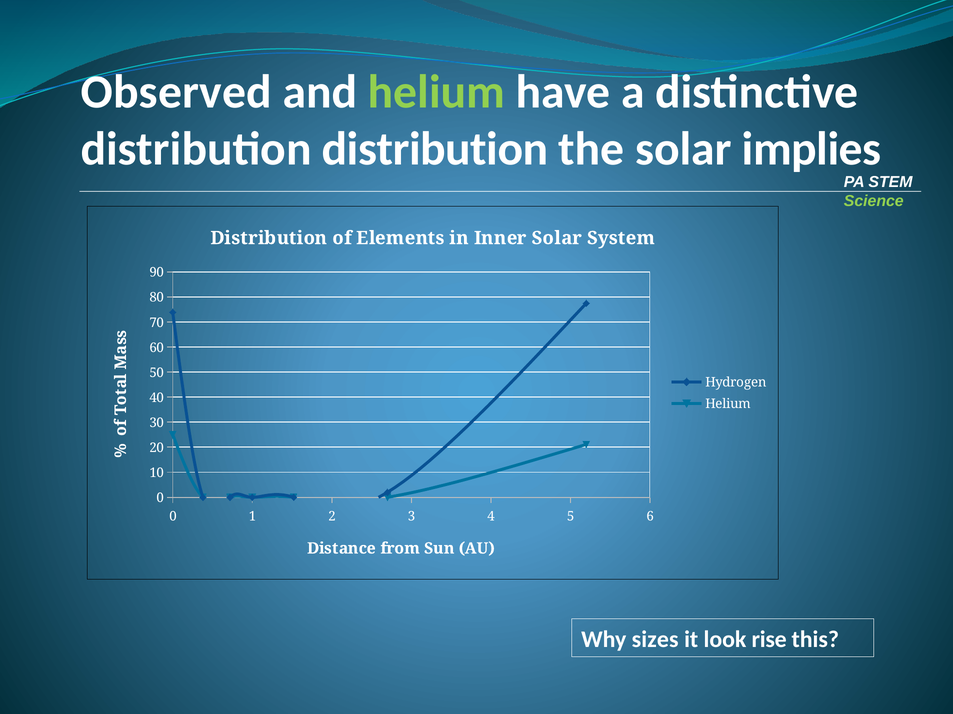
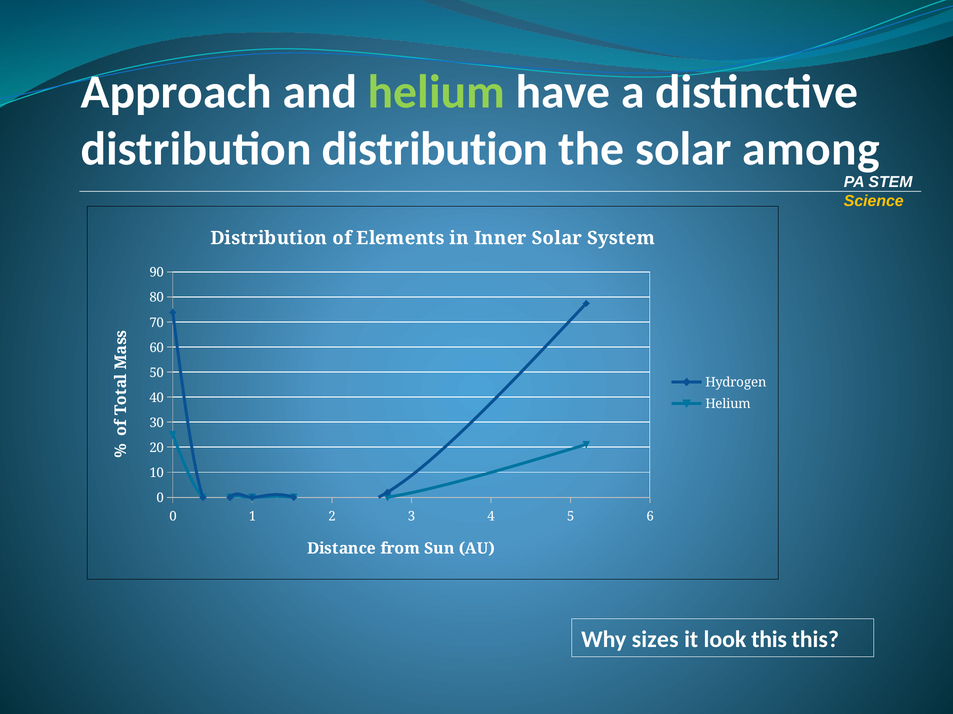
Observed: Observed -> Approach (176, 92)
implies: implies -> among (811, 149)
Science colour: light green -> yellow (874, 201)
look rise: rise -> this (769, 640)
